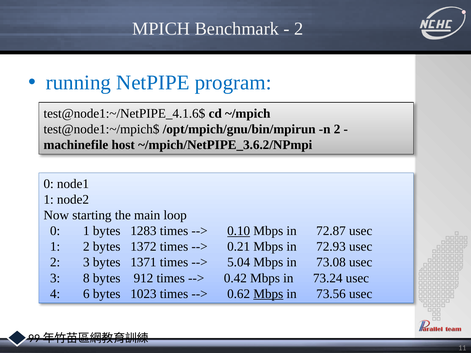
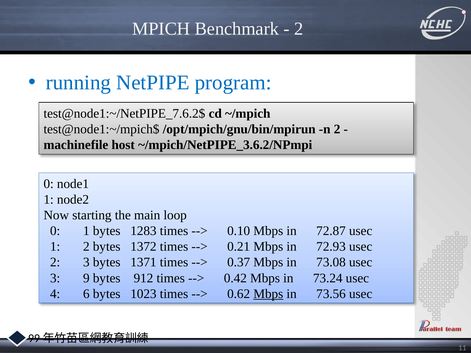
test@node1:~/NetPIPE_4.1.6$: test@node1:~/NetPIPE_4.1.6$ -> test@node1:~/NetPIPE_7.6.2$ (124, 114)
0.10 underline: present -> none (239, 231)
5.04: 5.04 -> 0.37 (239, 263)
8: 8 -> 9 (86, 278)
